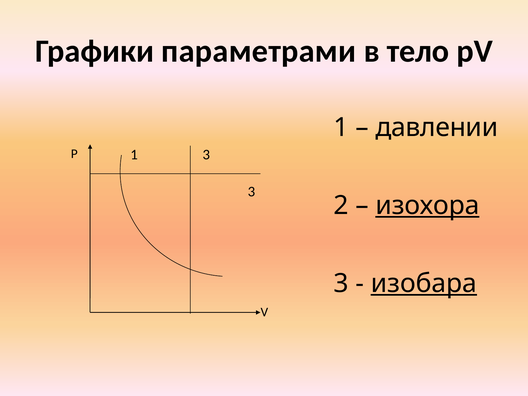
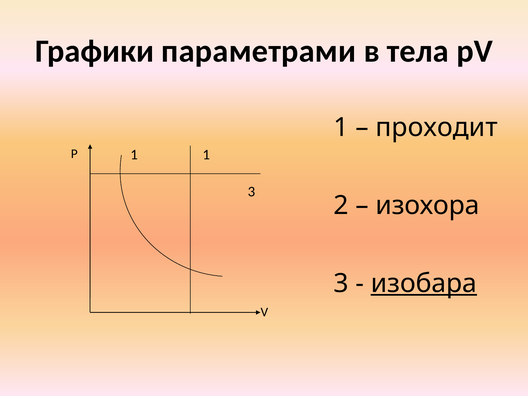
тело: тело -> тела (418, 51)
давлении: давлении -> проходит (437, 127)
1 3: 3 -> 1 (206, 155)
изохора underline: present -> none (427, 205)
